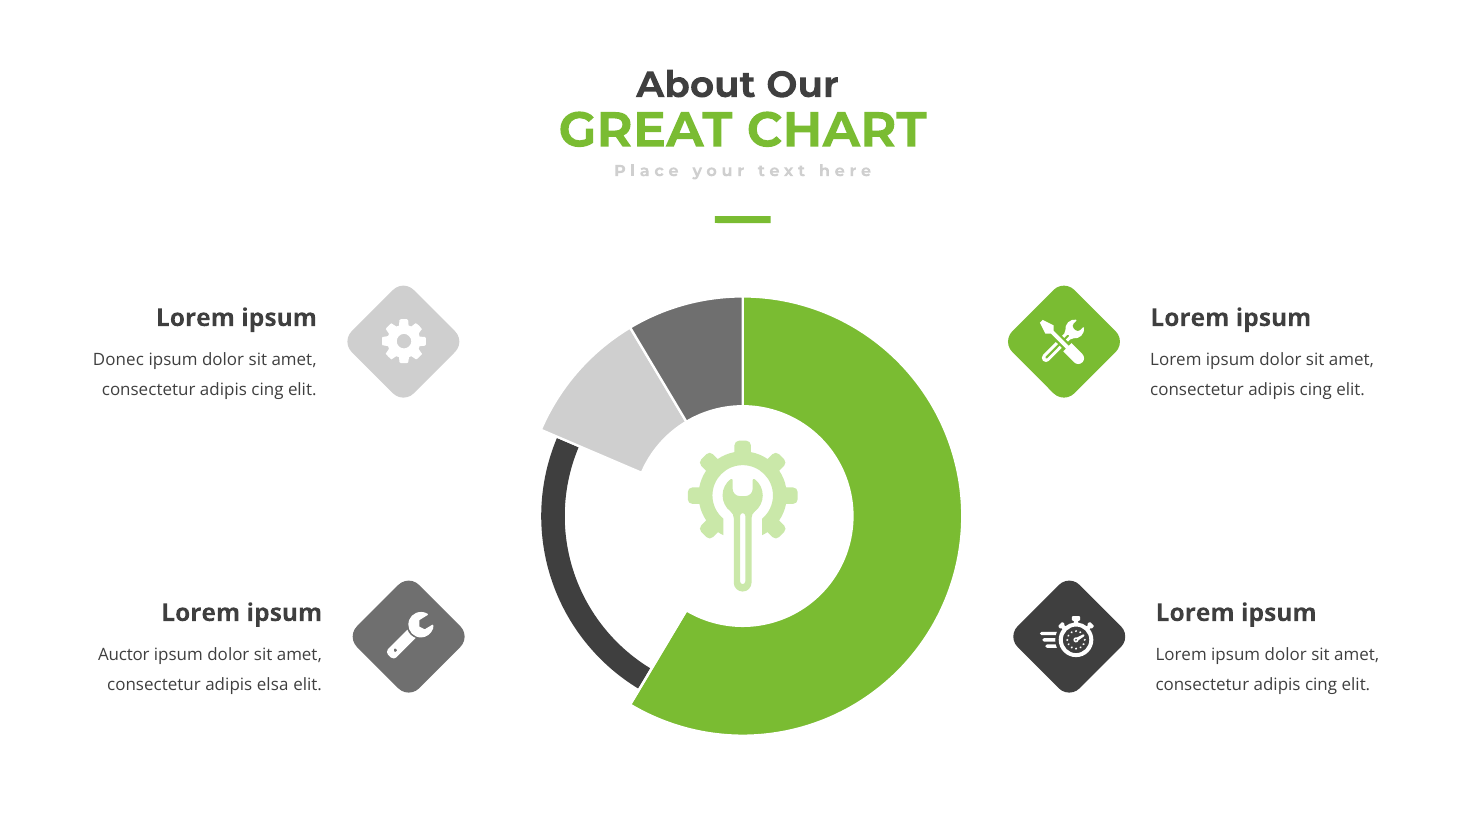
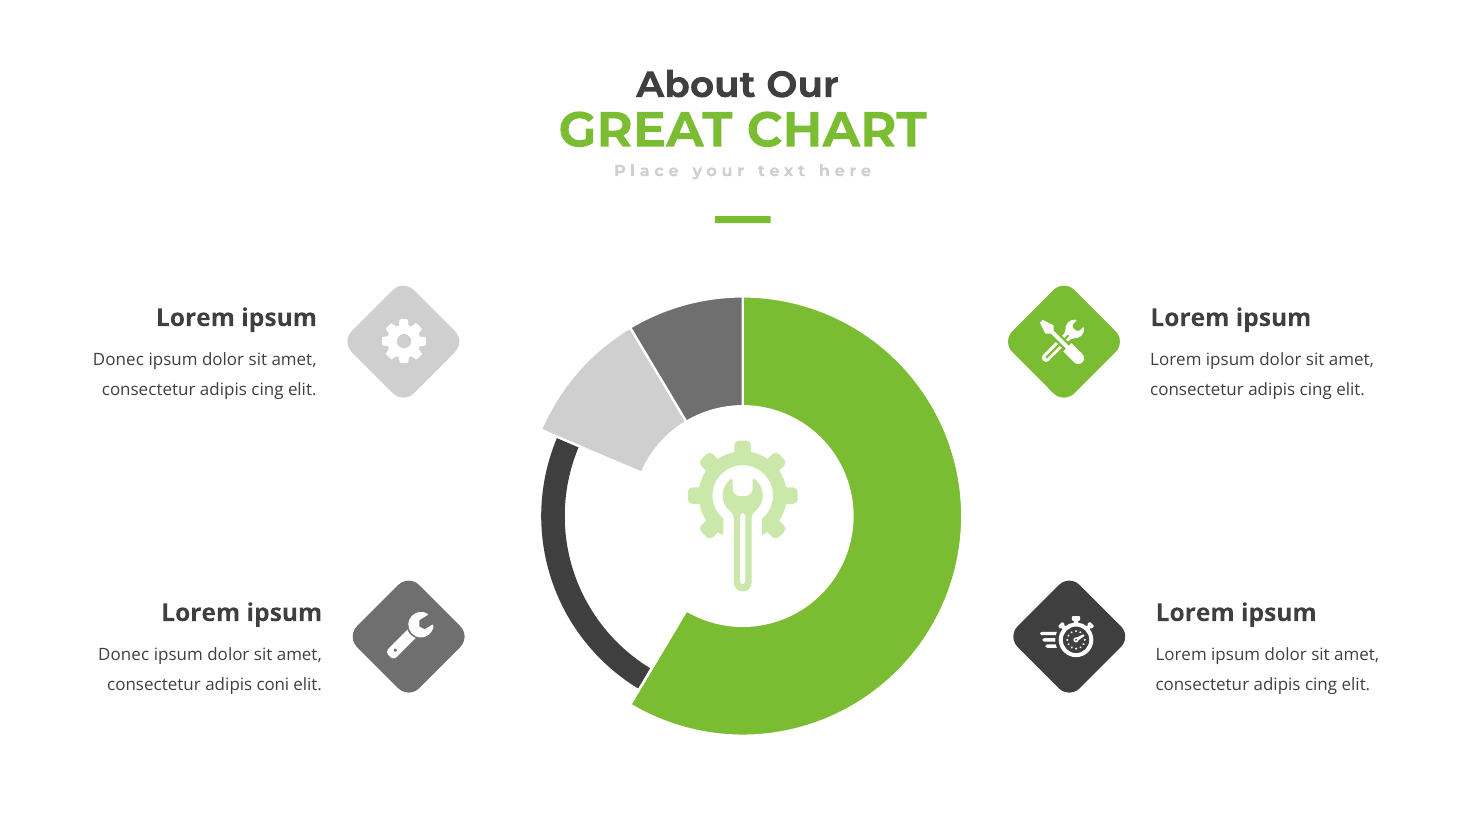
Auctor: Auctor -> Donec (124, 654)
elsa: elsa -> coni (273, 685)
